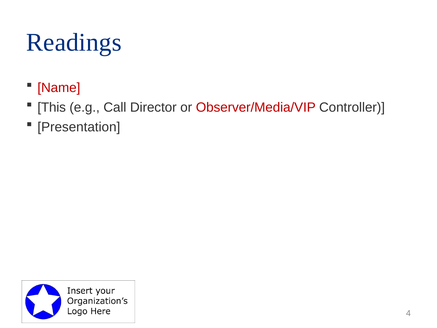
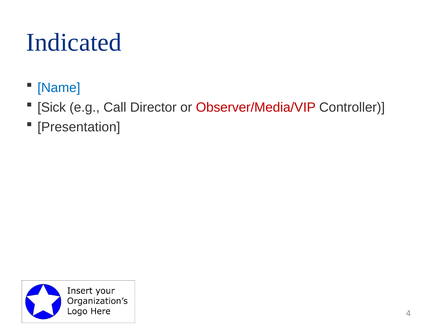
Readings: Readings -> Indicated (74, 42)
Name colour: red -> blue (59, 88)
This: This -> Sick (52, 107)
